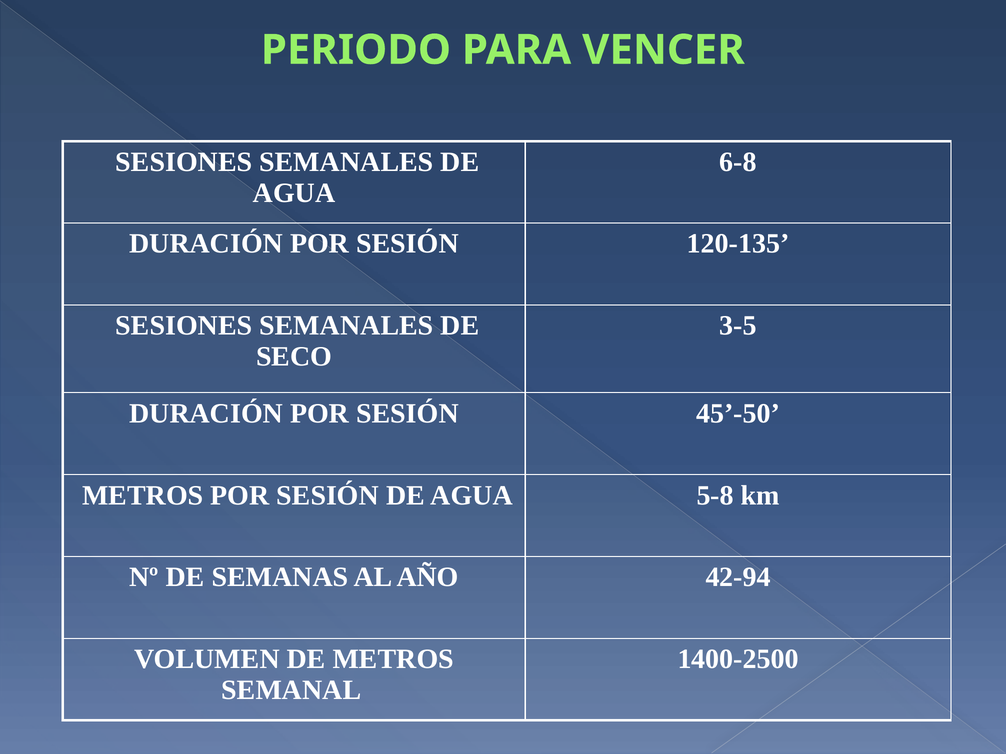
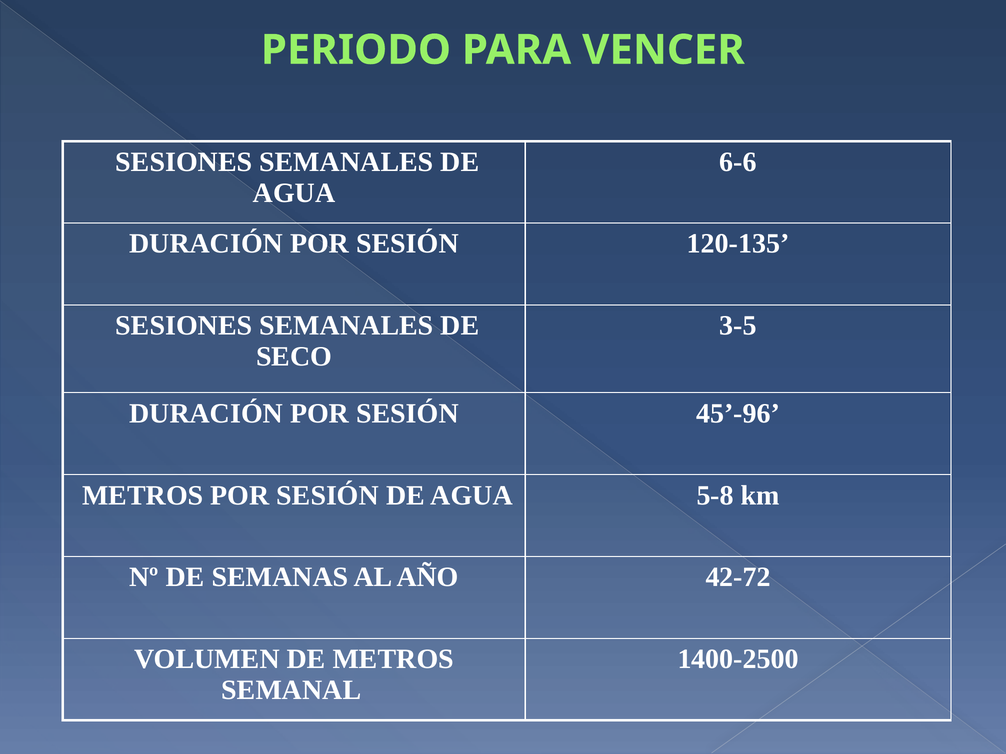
6-8: 6-8 -> 6-6 (738, 162)
45’-50: 45’-50 -> 45’-96 (738, 414)
42-94: 42-94 -> 42-72 (738, 578)
